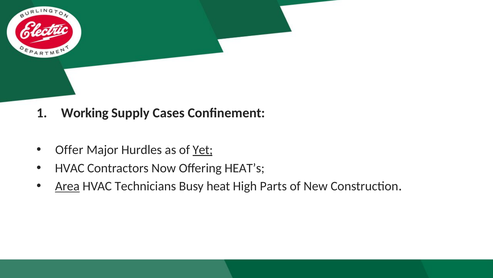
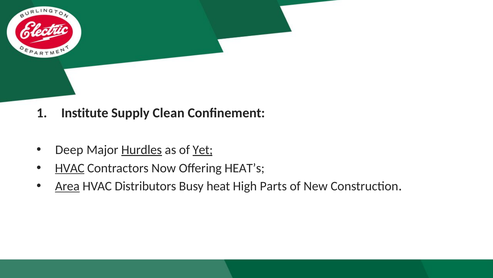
Working: Working -> Institute (85, 113)
Cases: Cases -> Clean (169, 113)
Offer: Offer -> Deep (69, 149)
Hurdles underline: none -> present (142, 149)
HVAC underline: none -> present (70, 168)
Technicians: Technicians -> Distributors (145, 186)
